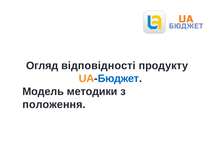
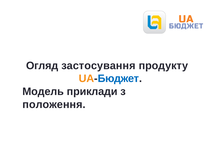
відповідності: відповідності -> застосування (98, 65)
методики: методики -> приклади (92, 91)
